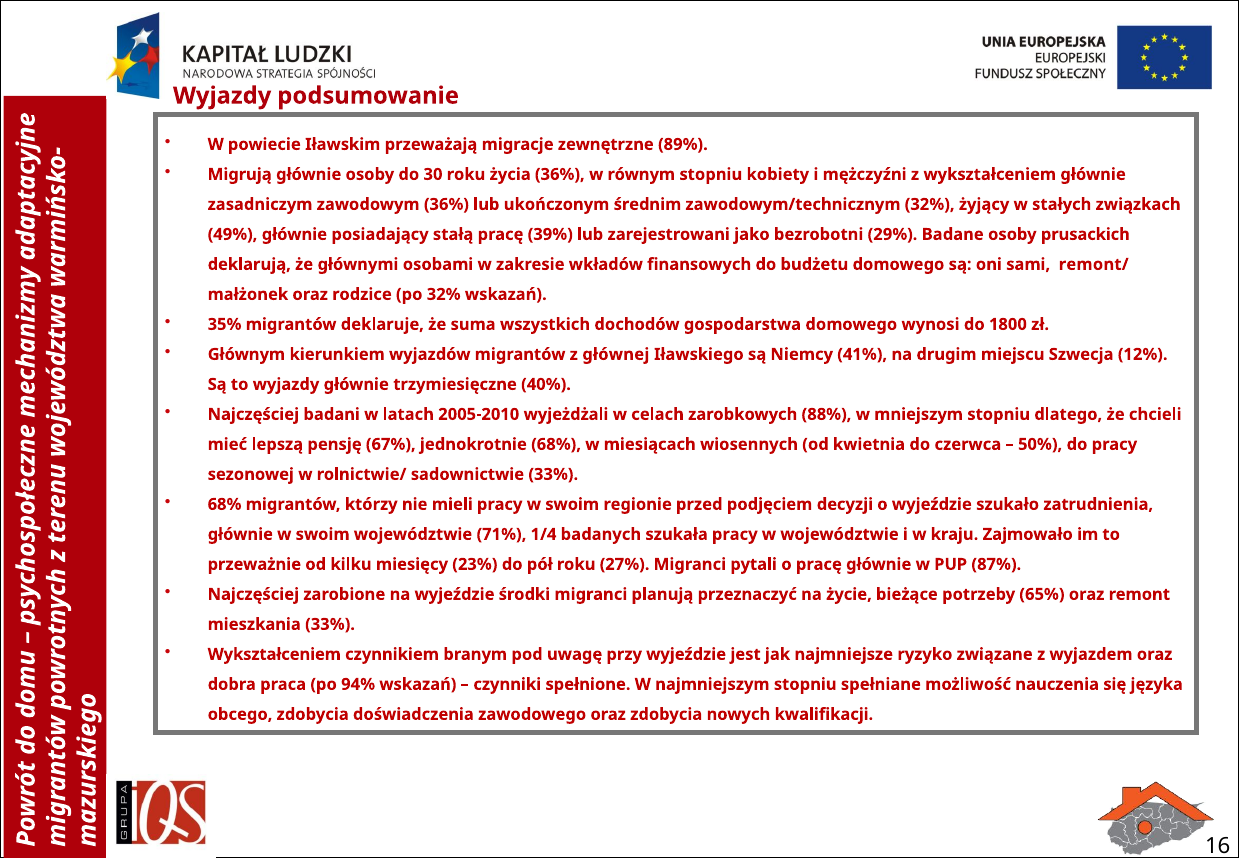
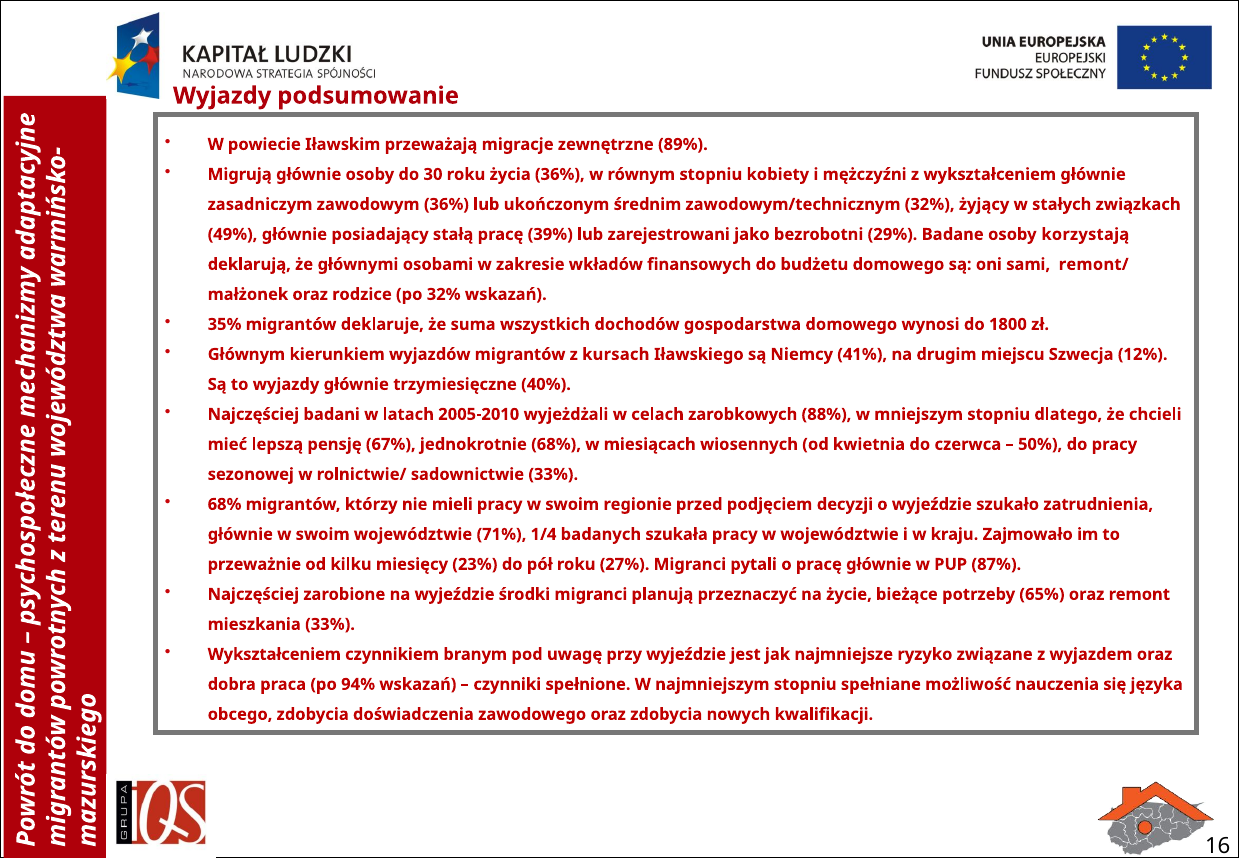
prusackich: prusackich -> korzystają (1085, 234)
głównej: głównej -> kursach (616, 354)
